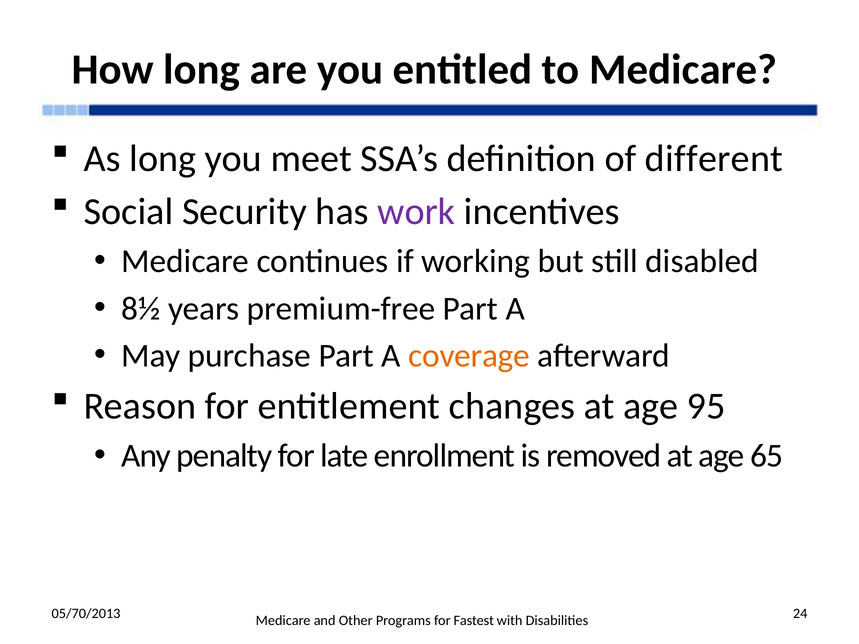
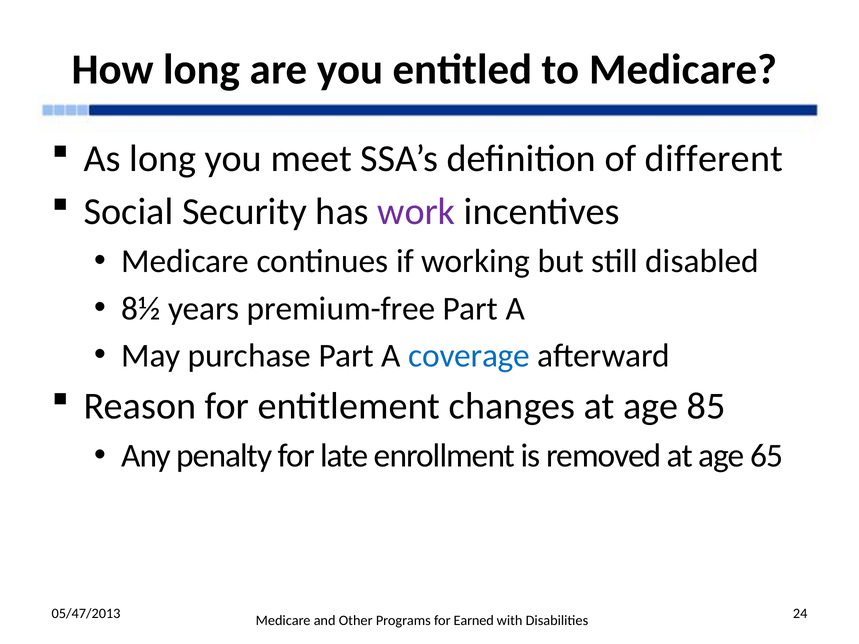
coverage colour: orange -> blue (469, 356)
95: 95 -> 85 (706, 406)
05/70/2013: 05/70/2013 -> 05/47/2013 (86, 614)
Fastest: Fastest -> Earned (474, 621)
